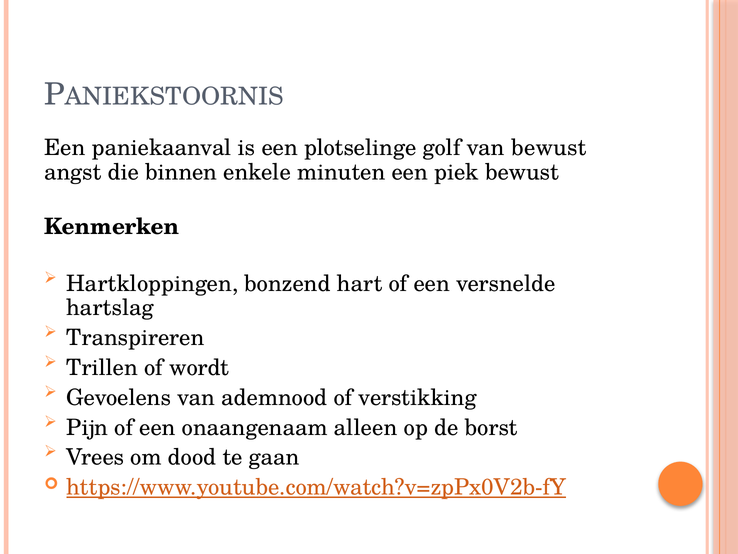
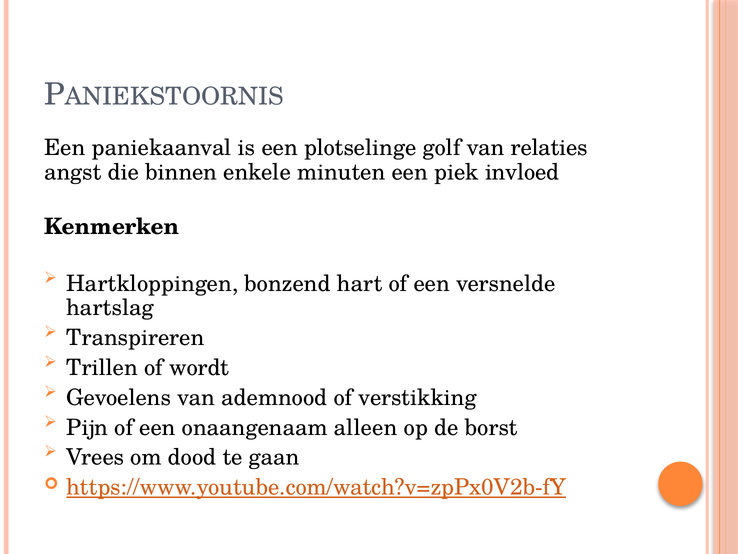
van bewust: bewust -> relaties (549, 148)
piek bewust: bewust -> invloed (522, 172)
